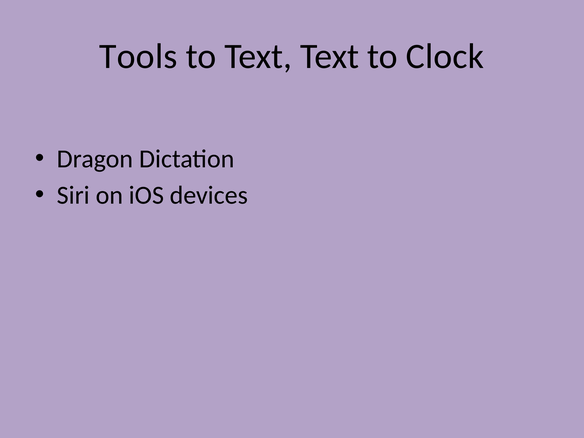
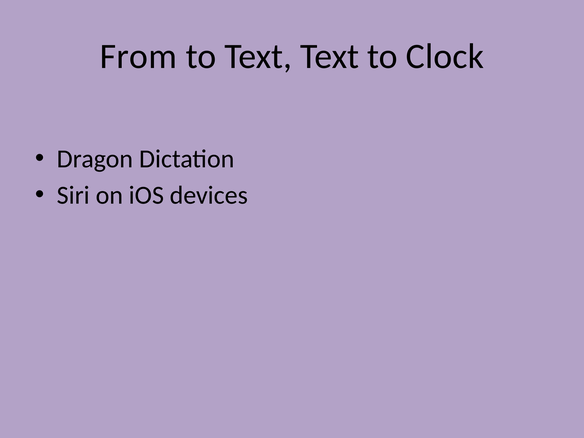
Tools: Tools -> From (138, 57)
